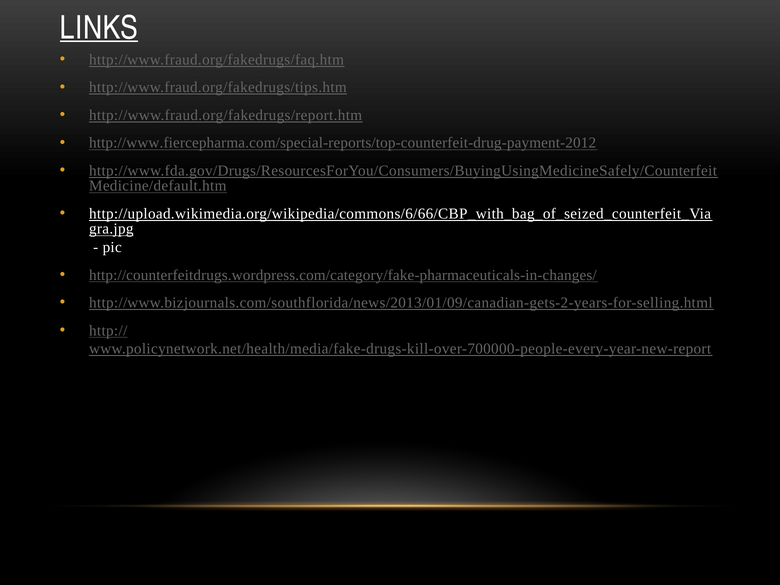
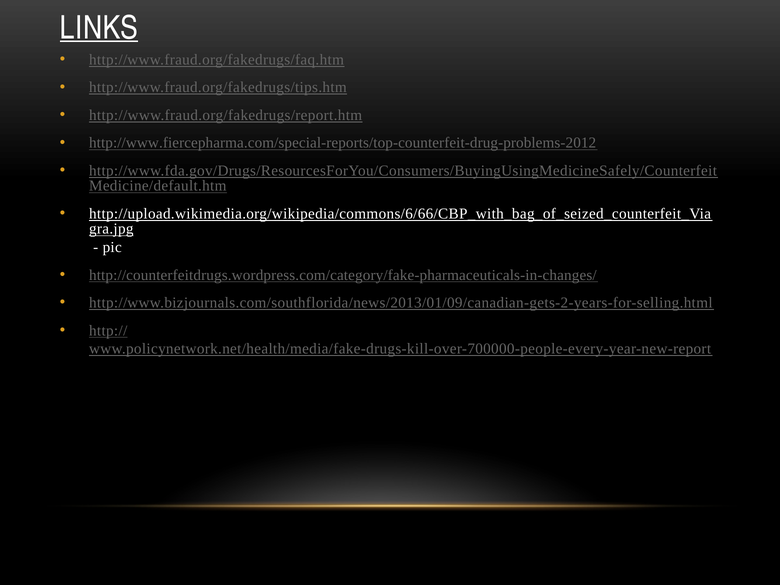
http://www.fiercepharma.com/special-reports/top-counterfeit-drug-payment-2012: http://www.fiercepharma.com/special-reports/top-counterfeit-drug-payment-2012 -> http://www.fiercepharma.com/special-reports/top-counterfeit-drug-problems-2012 (343, 143)
